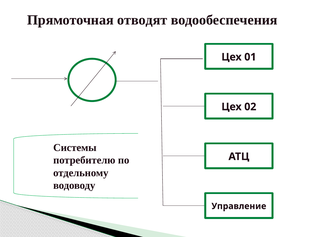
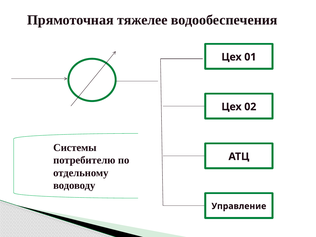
отводят: отводят -> тяжелее (142, 20)
